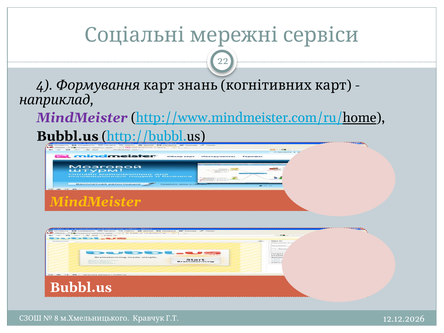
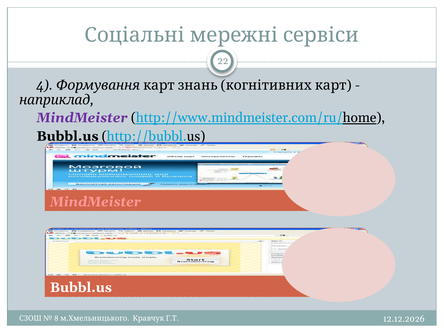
MindMeister colour: yellow -> pink (95, 202)
